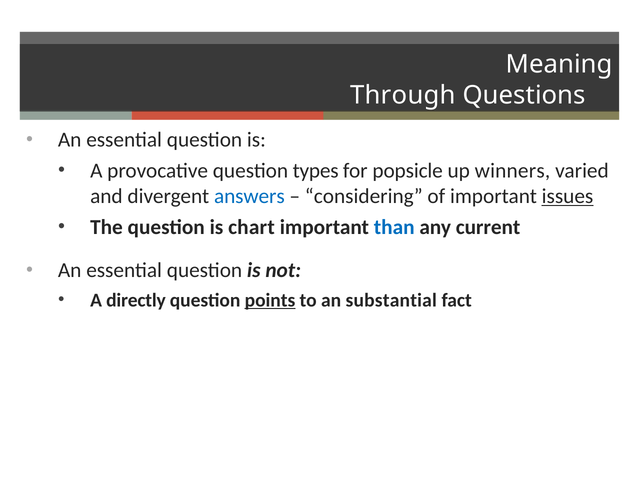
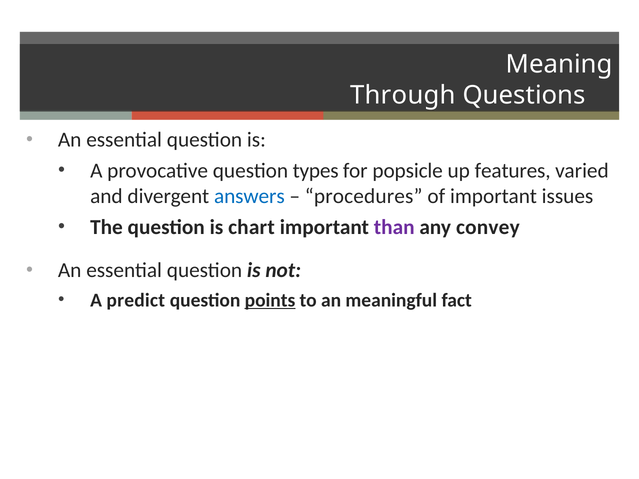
winners: winners -> features (513, 171)
considering: considering -> procedures (364, 196)
issues underline: present -> none (568, 196)
than colour: blue -> purple (394, 227)
current: current -> convey (488, 227)
directly: directly -> predict (136, 300)
substantial: substantial -> meaningful (391, 300)
